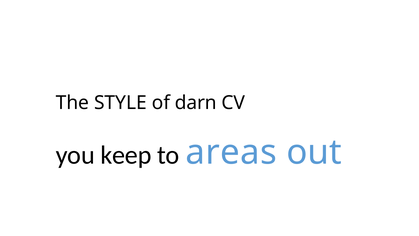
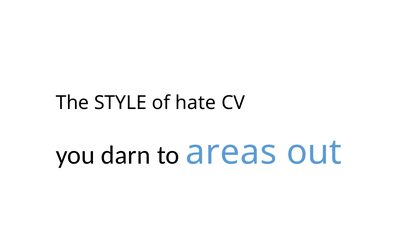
darn: darn -> hate (196, 103)
keep: keep -> darn (126, 155)
